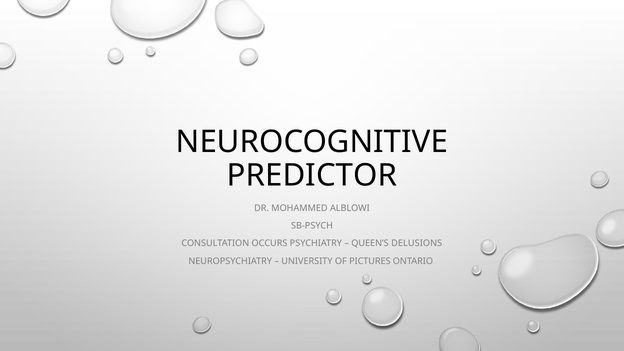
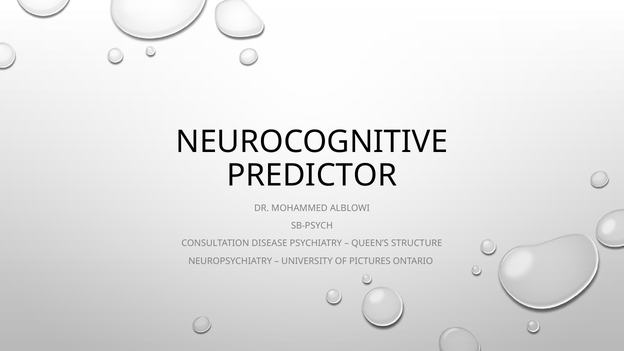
OCCURS: OCCURS -> DISEASE (269, 243)
DELUSIONS: DELUSIONS -> STRUCTURE (417, 243)
